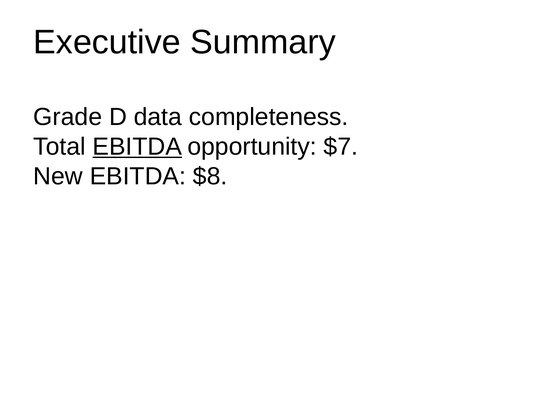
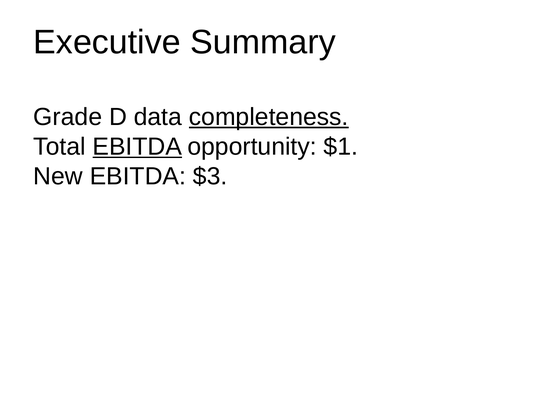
completeness underline: none -> present (269, 117)
$7: $7 -> $1 (341, 147)
$8: $8 -> $3 (210, 176)
